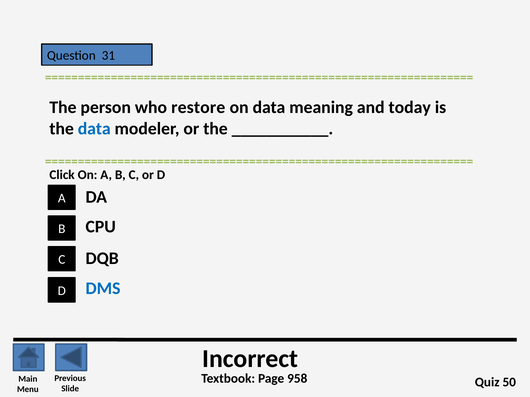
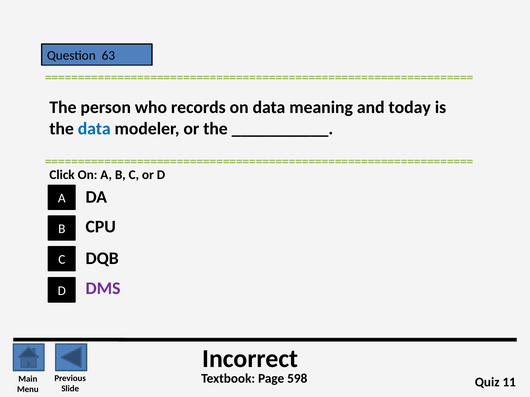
31: 31 -> 63 (108, 56)
restore: restore -> records (198, 108)
DMS colour: blue -> purple (103, 289)
958: 958 -> 598 (297, 379)
50: 50 -> 11 (509, 382)
